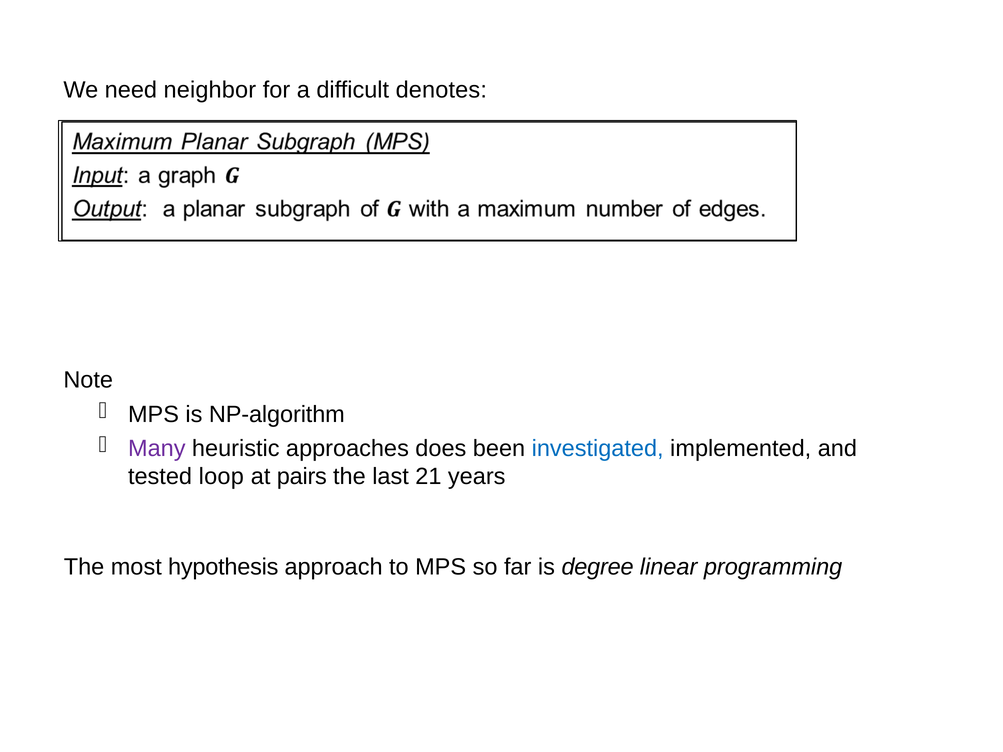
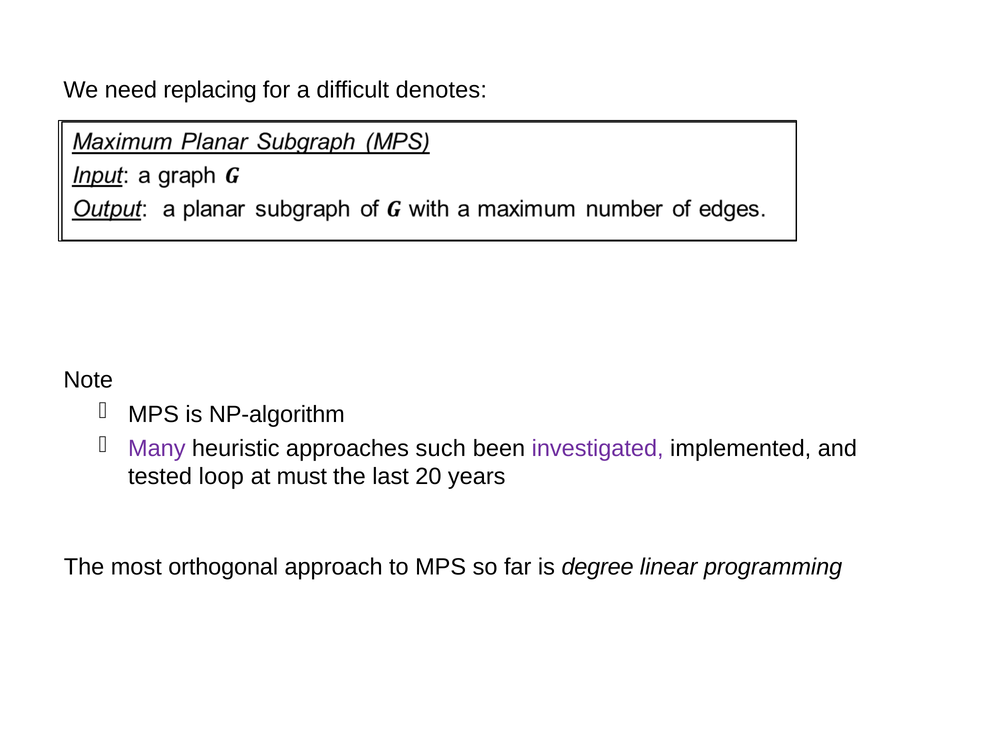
neighbor: neighbor -> replacing (210, 90)
does: does -> such (441, 449)
investigated colour: blue -> purple (598, 449)
pairs: pairs -> must (302, 477)
21: 21 -> 20 (428, 477)
hypothesis: hypothesis -> orthogonal (223, 567)
